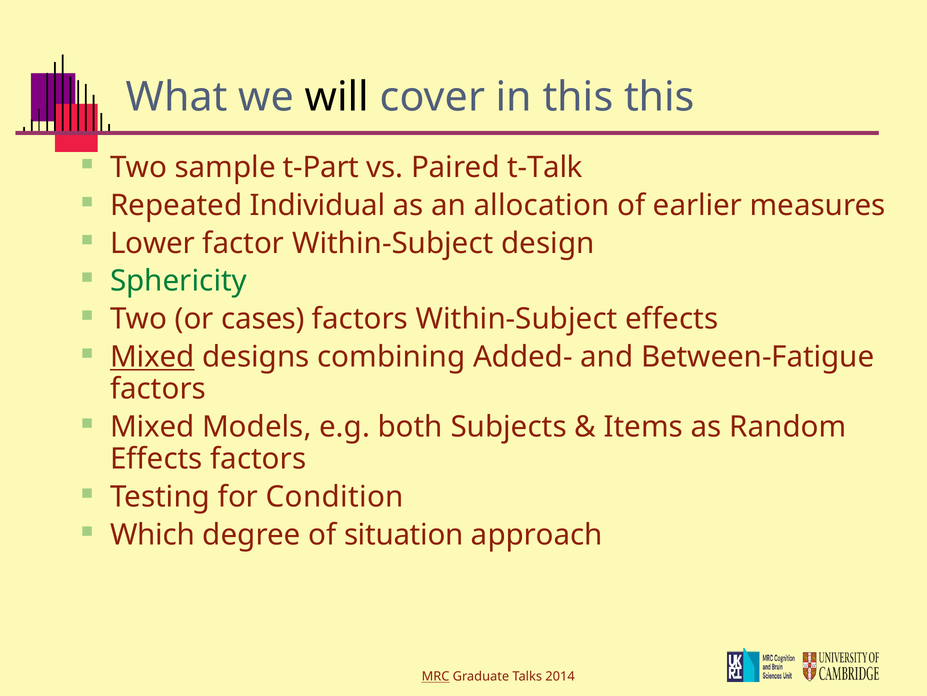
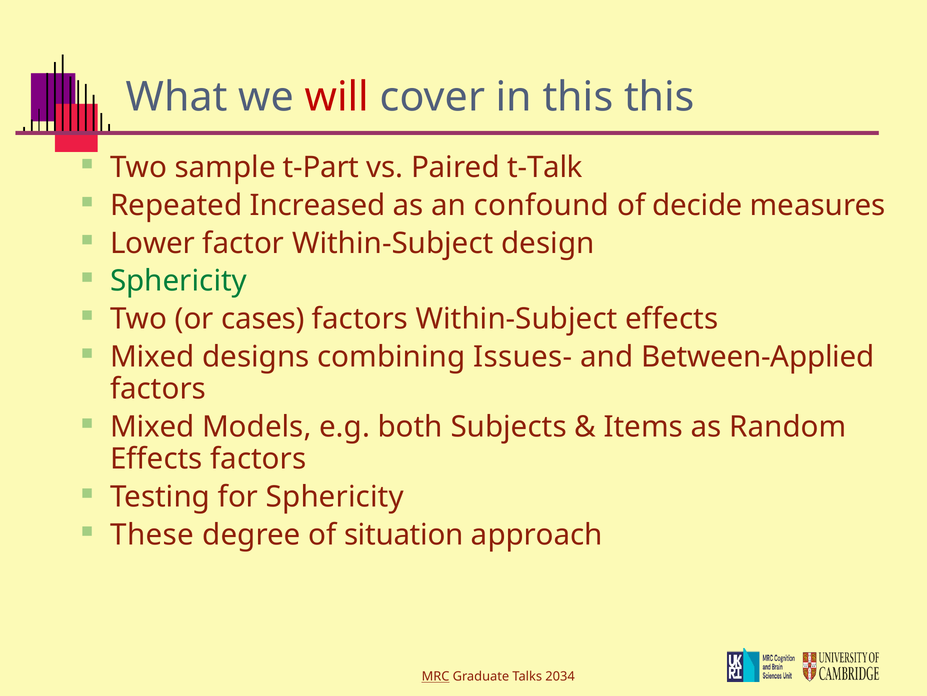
will colour: black -> red (337, 97)
Individual: Individual -> Increased (318, 205)
allocation: allocation -> confound (541, 205)
earlier: earlier -> decide (698, 205)
Mixed underline: present -> none (152, 357)
Added-: Added- -> Issues- (523, 357)
Between-Fatigue: Between-Fatigue -> Between-Applied (758, 357)
for Condition: Condition -> Sphericity (335, 496)
Which: Which -> These (152, 534)
2014: 2014 -> 2034 (560, 676)
